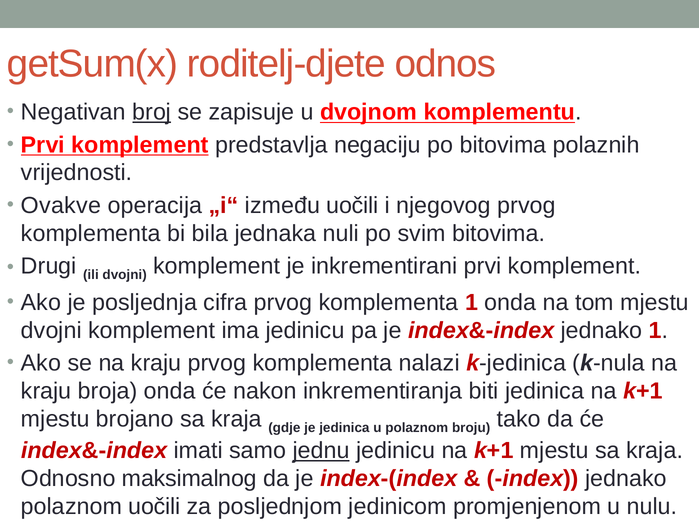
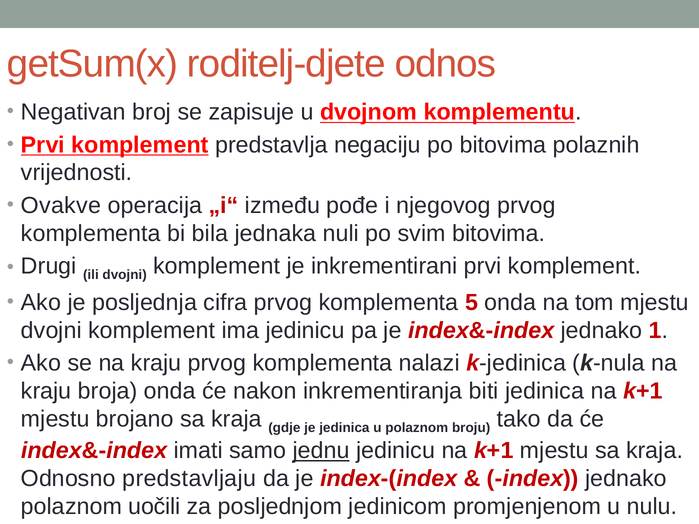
broj underline: present -> none (152, 112)
između uočili: uočili -> pođe (352, 206)
komplementa 1: 1 -> 5 (472, 303)
maksimalnog: maksimalnog -> predstavljaju (189, 479)
